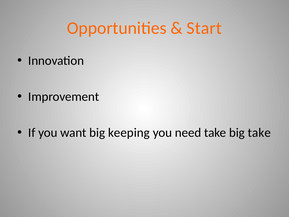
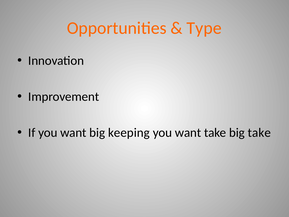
Start: Start -> Type (204, 28)
need: need -> want (188, 133)
